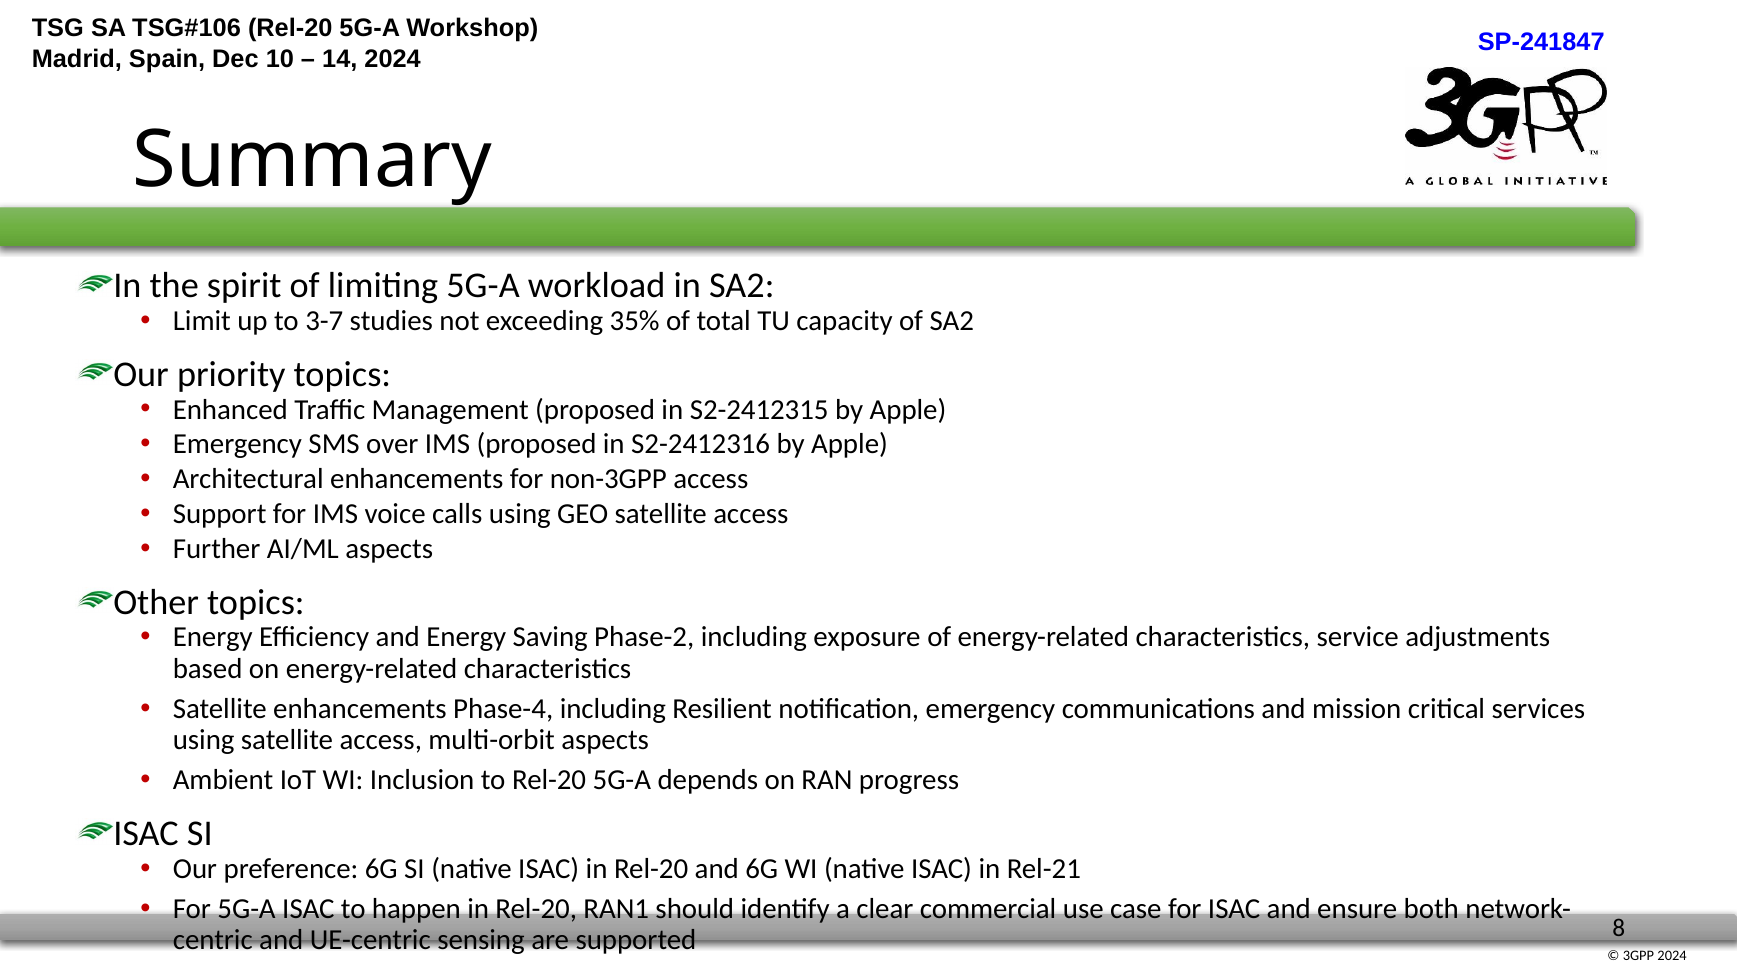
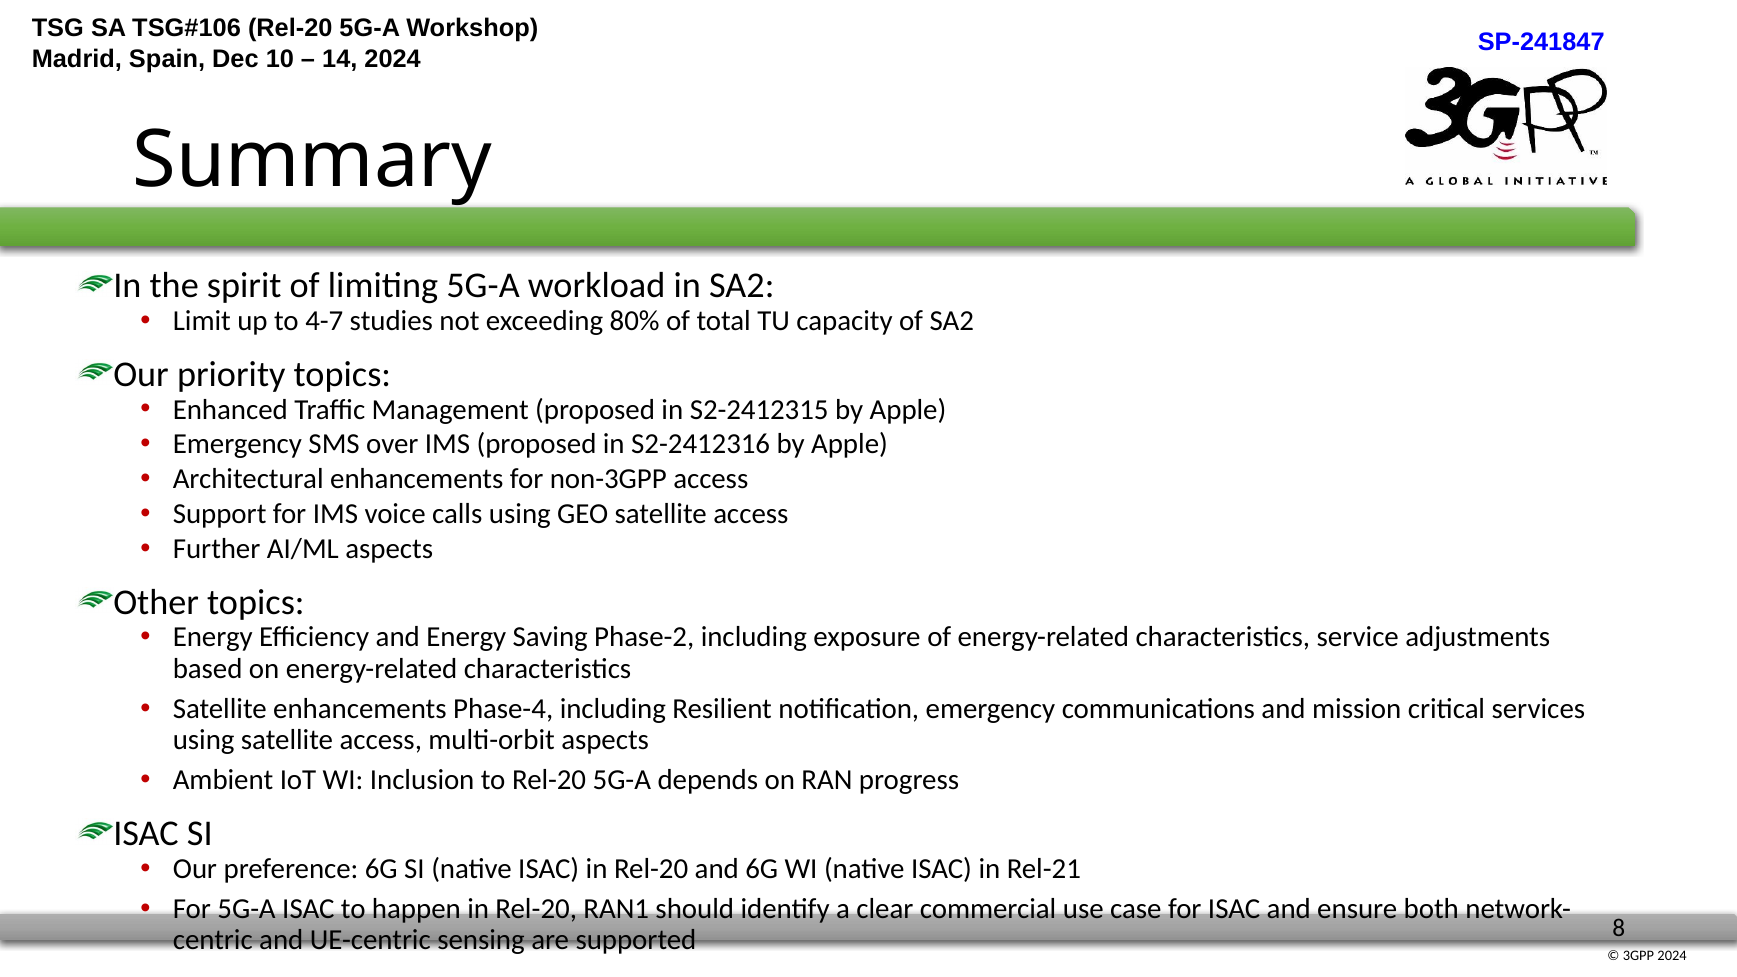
3-7: 3-7 -> 4-7 (324, 321)
35%: 35% -> 80% (635, 321)
